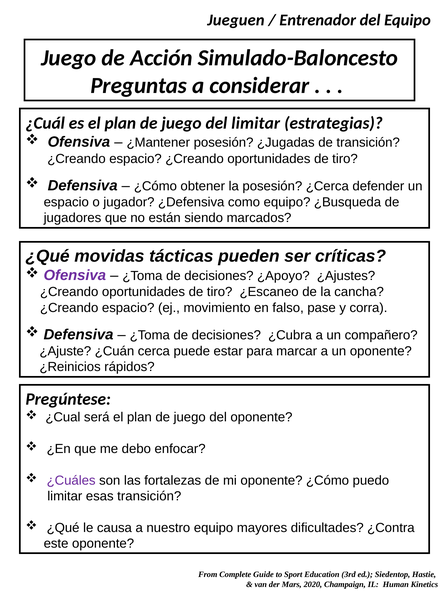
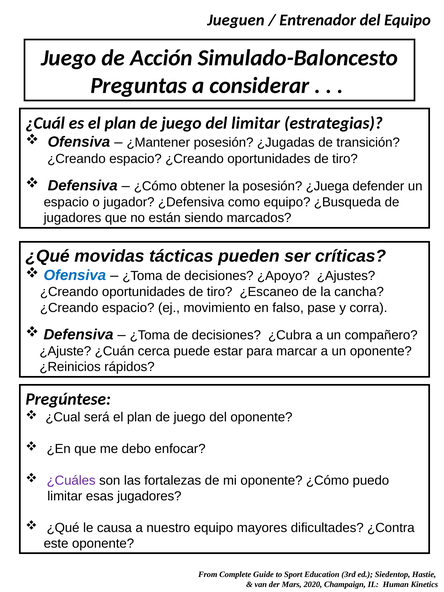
¿Cerca: ¿Cerca -> ¿Juega (327, 186)
Ofensiva colour: purple -> blue (75, 275)
esas transición: transición -> jugadores (149, 496)
